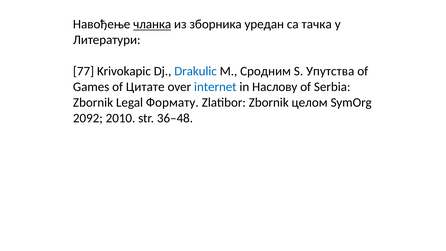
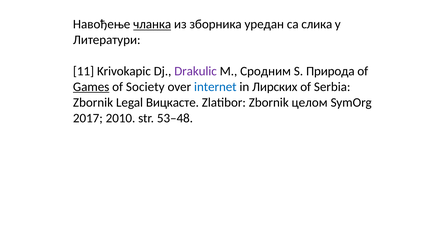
тачка: тачка -> слика (317, 24)
77: 77 -> 11 (84, 71)
Drakulic colour: blue -> purple (196, 71)
Упутства: Упутства -> Природа (330, 71)
Games underline: none -> present (91, 87)
Цитате: Цитате -> Society (145, 87)
Наслову: Наслову -> Лирских (275, 87)
Формату: Формату -> Вицкасте (172, 102)
2092: 2092 -> 2017 (88, 118)
36–48: 36–48 -> 53–48 (175, 118)
